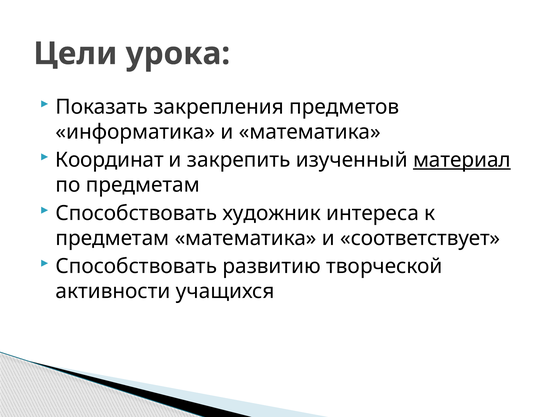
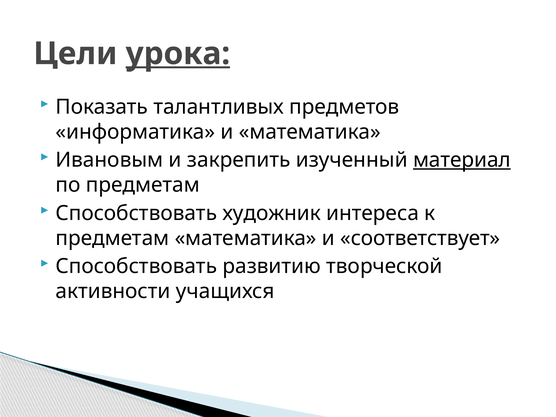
урока underline: none -> present (178, 54)
закрепления: закрепления -> талантливых (219, 107)
Координат: Координат -> Ивановым (109, 160)
